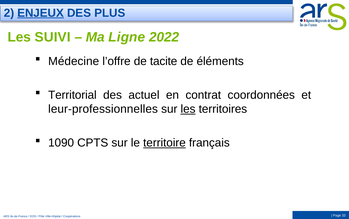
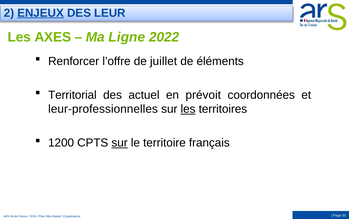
PLUS: PLUS -> LEUR (110, 13)
SUIVI: SUIVI -> AXES (53, 37)
Médecine: Médecine -> Renforcer (74, 61)
tacite: tacite -> juillet (164, 61)
contrat: contrat -> prévoit (203, 95)
1090: 1090 -> 1200 (61, 142)
sur underline: none -> present (120, 142)
territoire underline: present -> none (164, 142)
